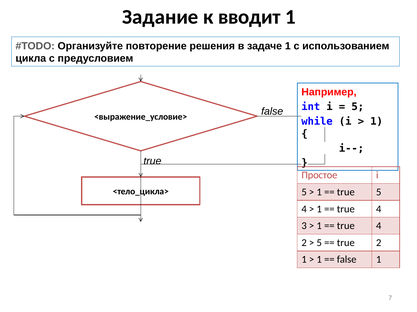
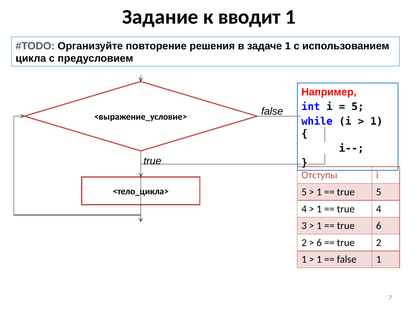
Простое: Простое -> Отступы (319, 176)
4: 4 -> 6 (379, 226)
5: 5 -> 6 (319, 243)
